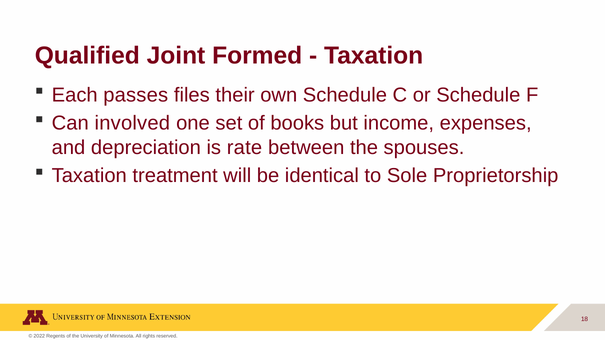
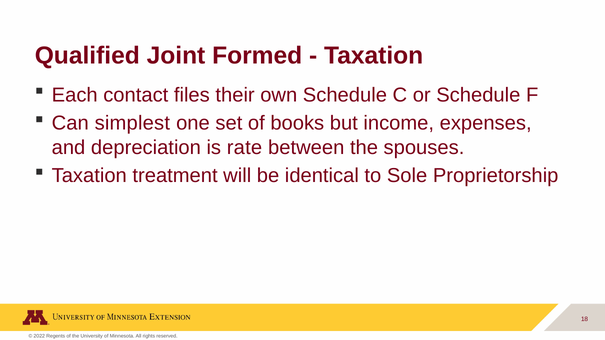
passes: passes -> contact (136, 95)
involved: involved -> simplest (132, 123)
